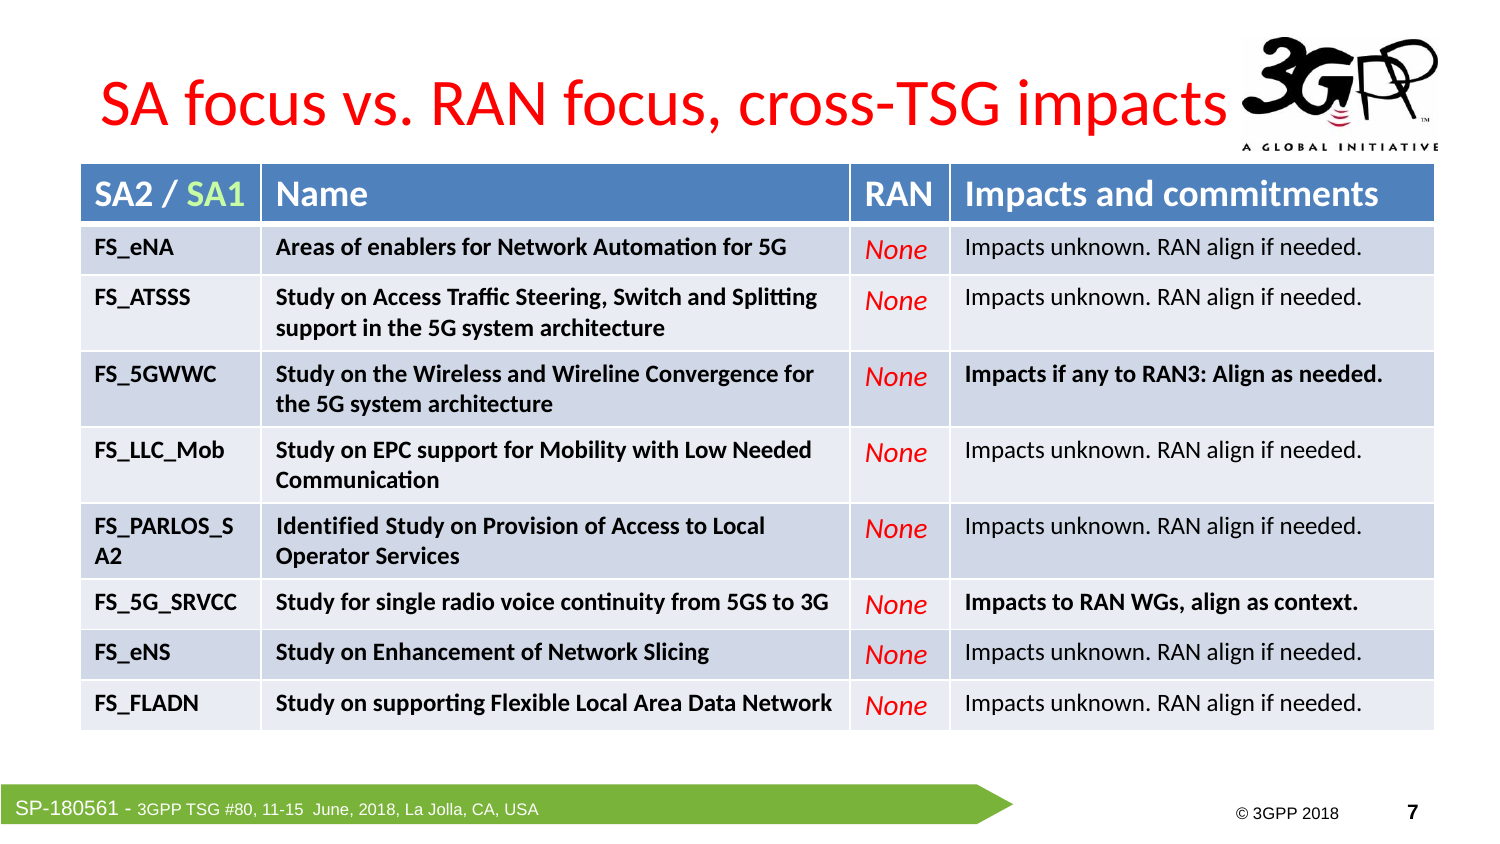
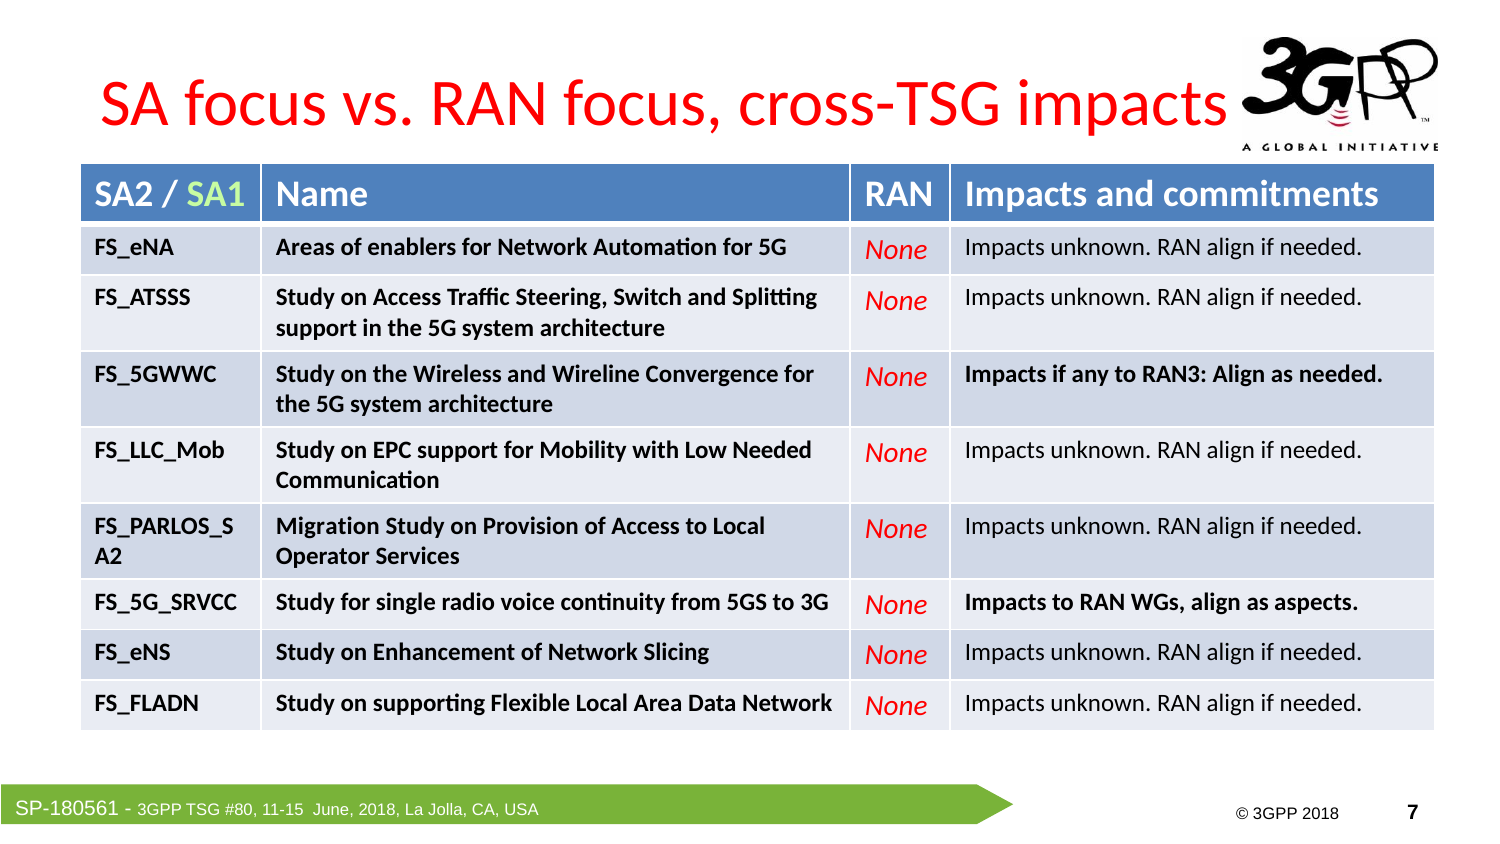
Identified: Identified -> Migration (328, 526)
context: context -> aspects (1316, 602)
